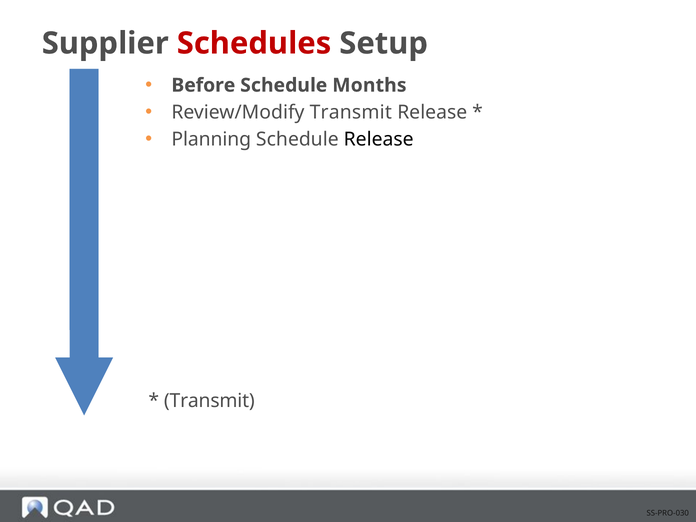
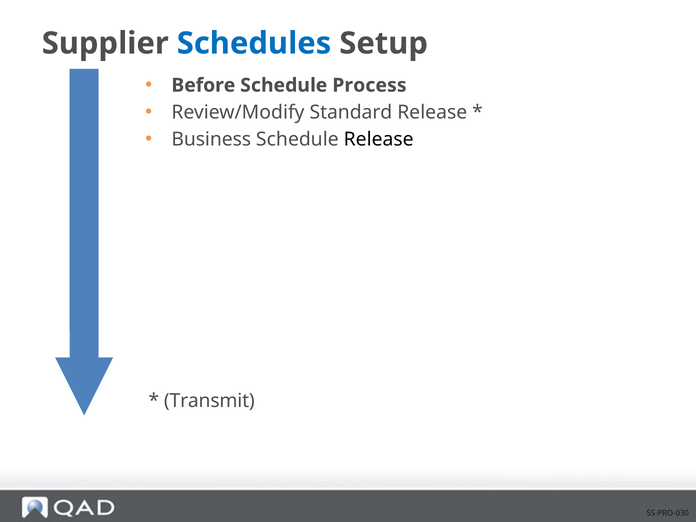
Schedules colour: red -> blue (254, 43)
Months: Months -> Process (369, 85)
Review/Modify Transmit: Transmit -> Standard (351, 112)
Planning: Planning -> Business (211, 140)
